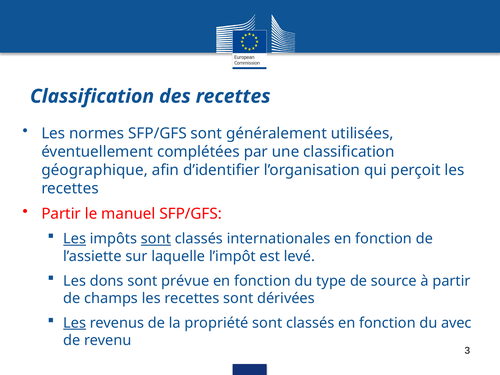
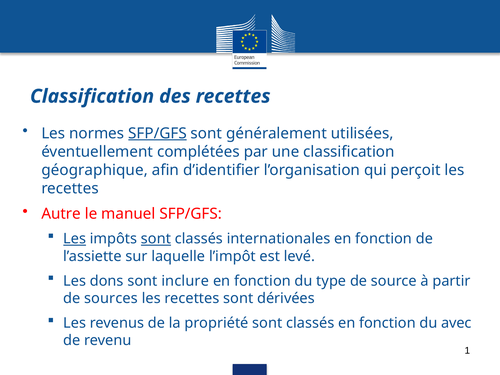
SFP/GFS underline: none -> present (157, 133)
Partir: Partir -> Autre (61, 214)
prévue: prévue -> inclure (185, 281)
champs: champs -> sources (111, 298)
Les underline: present -> none (75, 323)
3: 3 -> 1 (467, 351)
